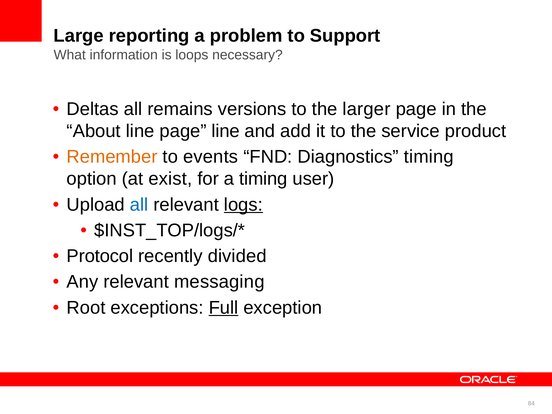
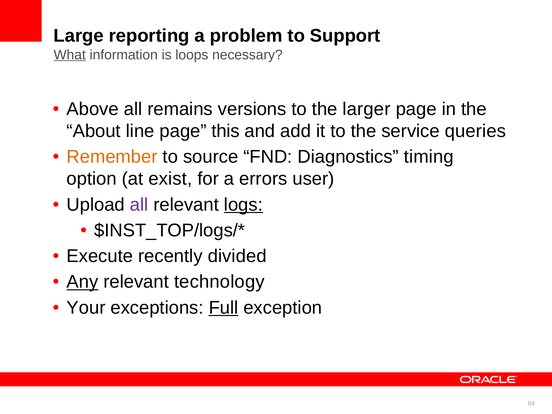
What underline: none -> present (70, 55)
Deltas: Deltas -> Above (93, 109)
page line: line -> this (226, 131)
product: product -> queries (475, 131)
events: events -> source (211, 157)
a timing: timing -> errors (263, 179)
all colour: blue -> purple (139, 205)
Protocol: Protocol -> Execute (100, 256)
Any underline: none -> present (82, 282)
messaging: messaging -> technology (219, 282)
Root: Root -> Your (86, 308)
